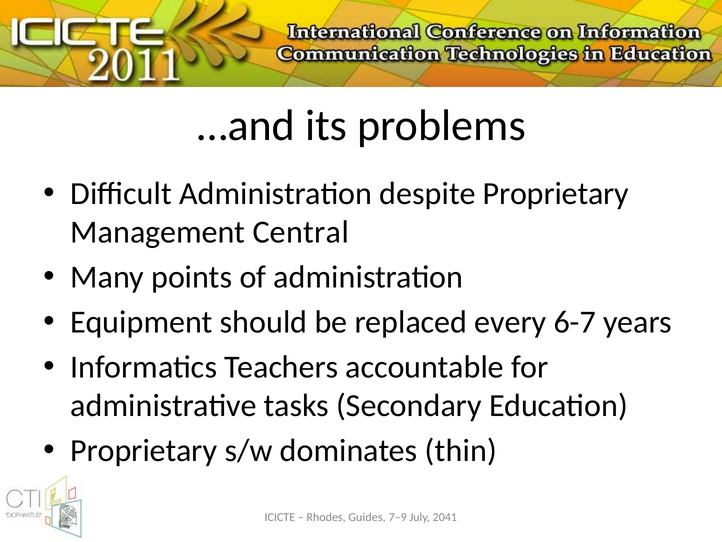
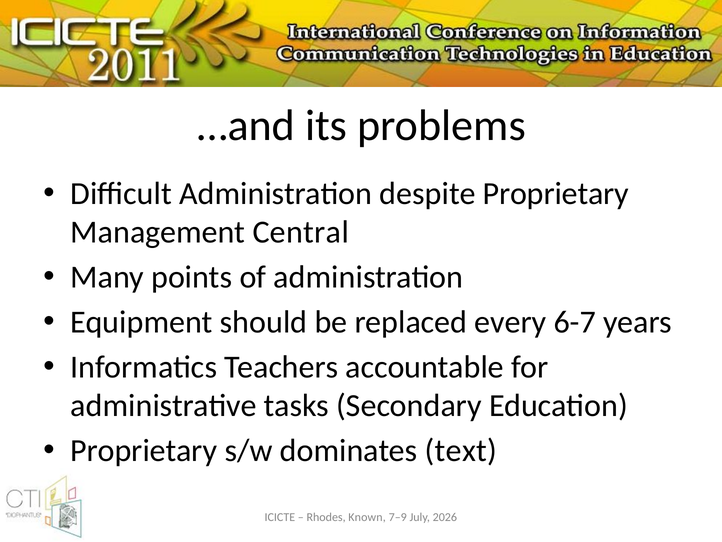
thin: thin -> text (461, 450)
Guides: Guides -> Known (367, 517)
2041: 2041 -> 2026 (445, 517)
